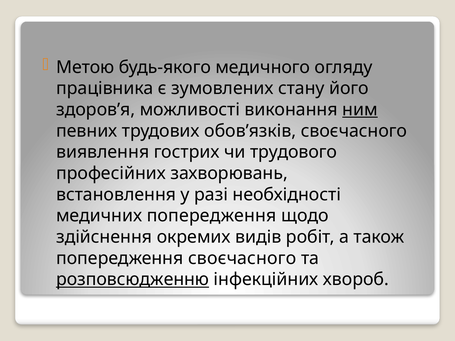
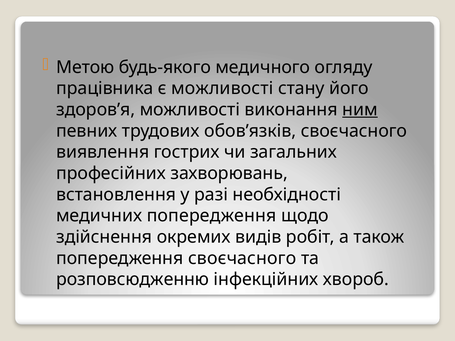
є зумовлених: зумовлених -> можливості (222, 88)
трудового: трудового -> загальних (293, 152)
розповсюдженню underline: present -> none (133, 280)
